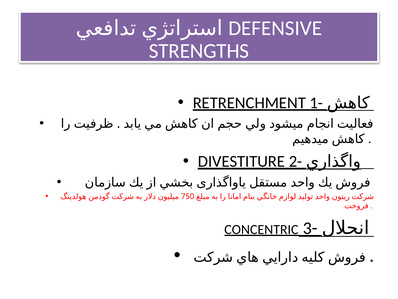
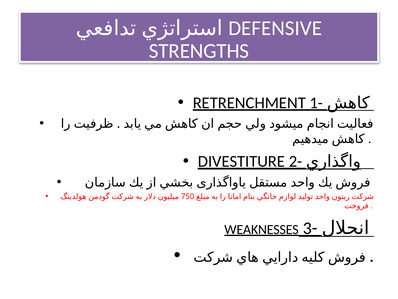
CONCENTRIC: CONCENTRIC -> WEAKNESSES (262, 229)
